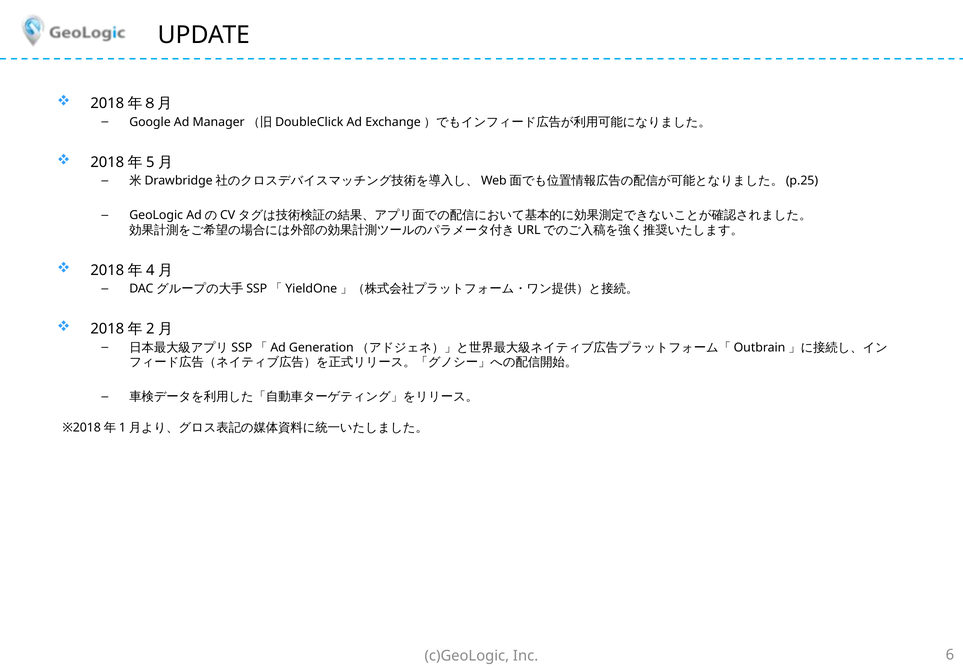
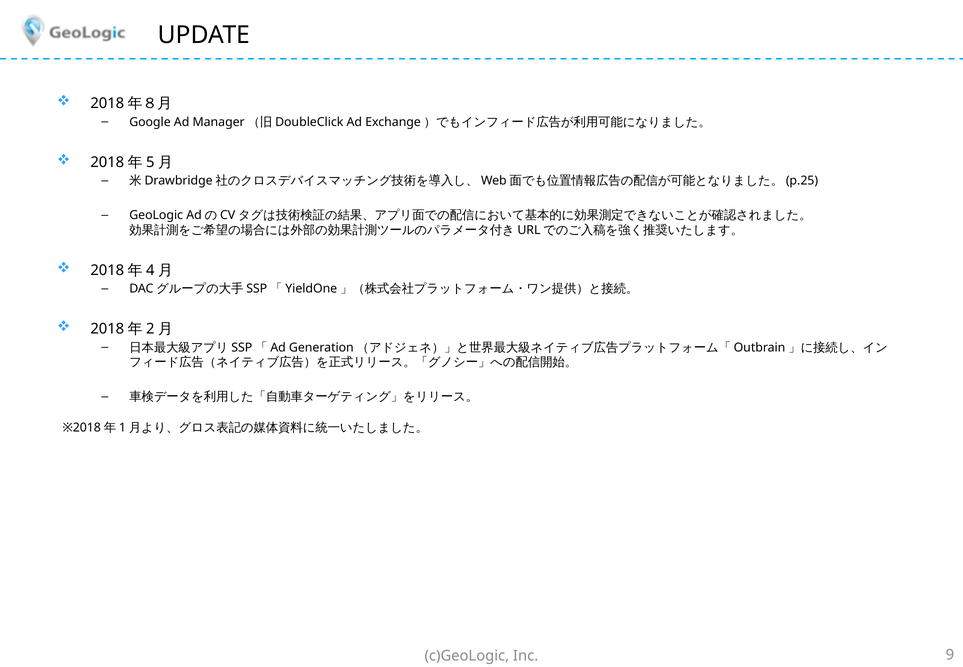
6: 6 -> 9 (950, 654)
